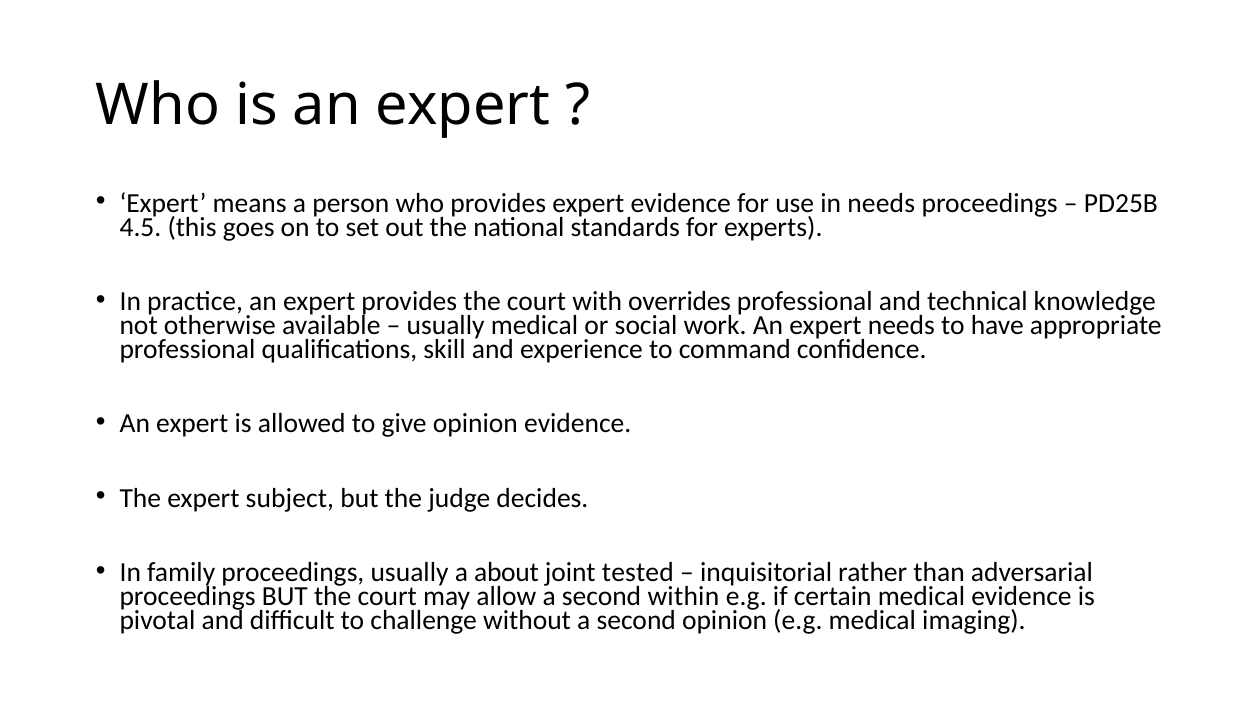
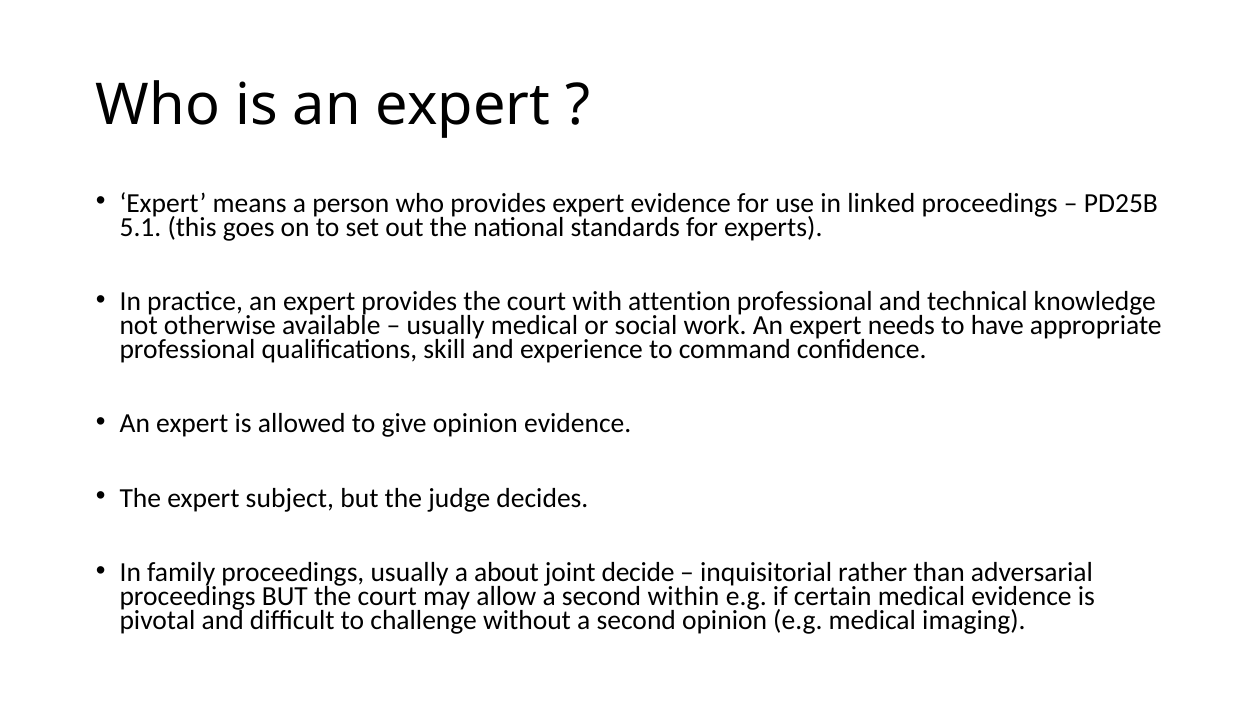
in needs: needs -> linked (881, 203)
4.5: 4.5 -> 5.1 (140, 227)
overrides: overrides -> attention (679, 301)
tested: tested -> decide (638, 573)
